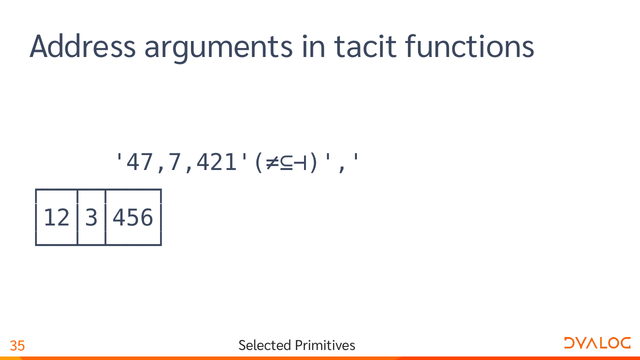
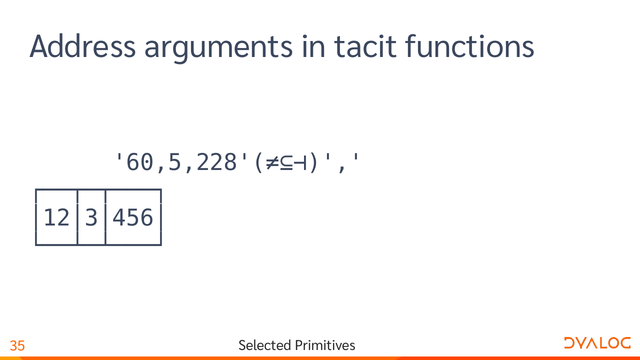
47,7,421'(≠⊆⊣: 47,7,421'(≠⊆⊣ -> 60,5,228'(≠⊆⊣ (238, 163)
